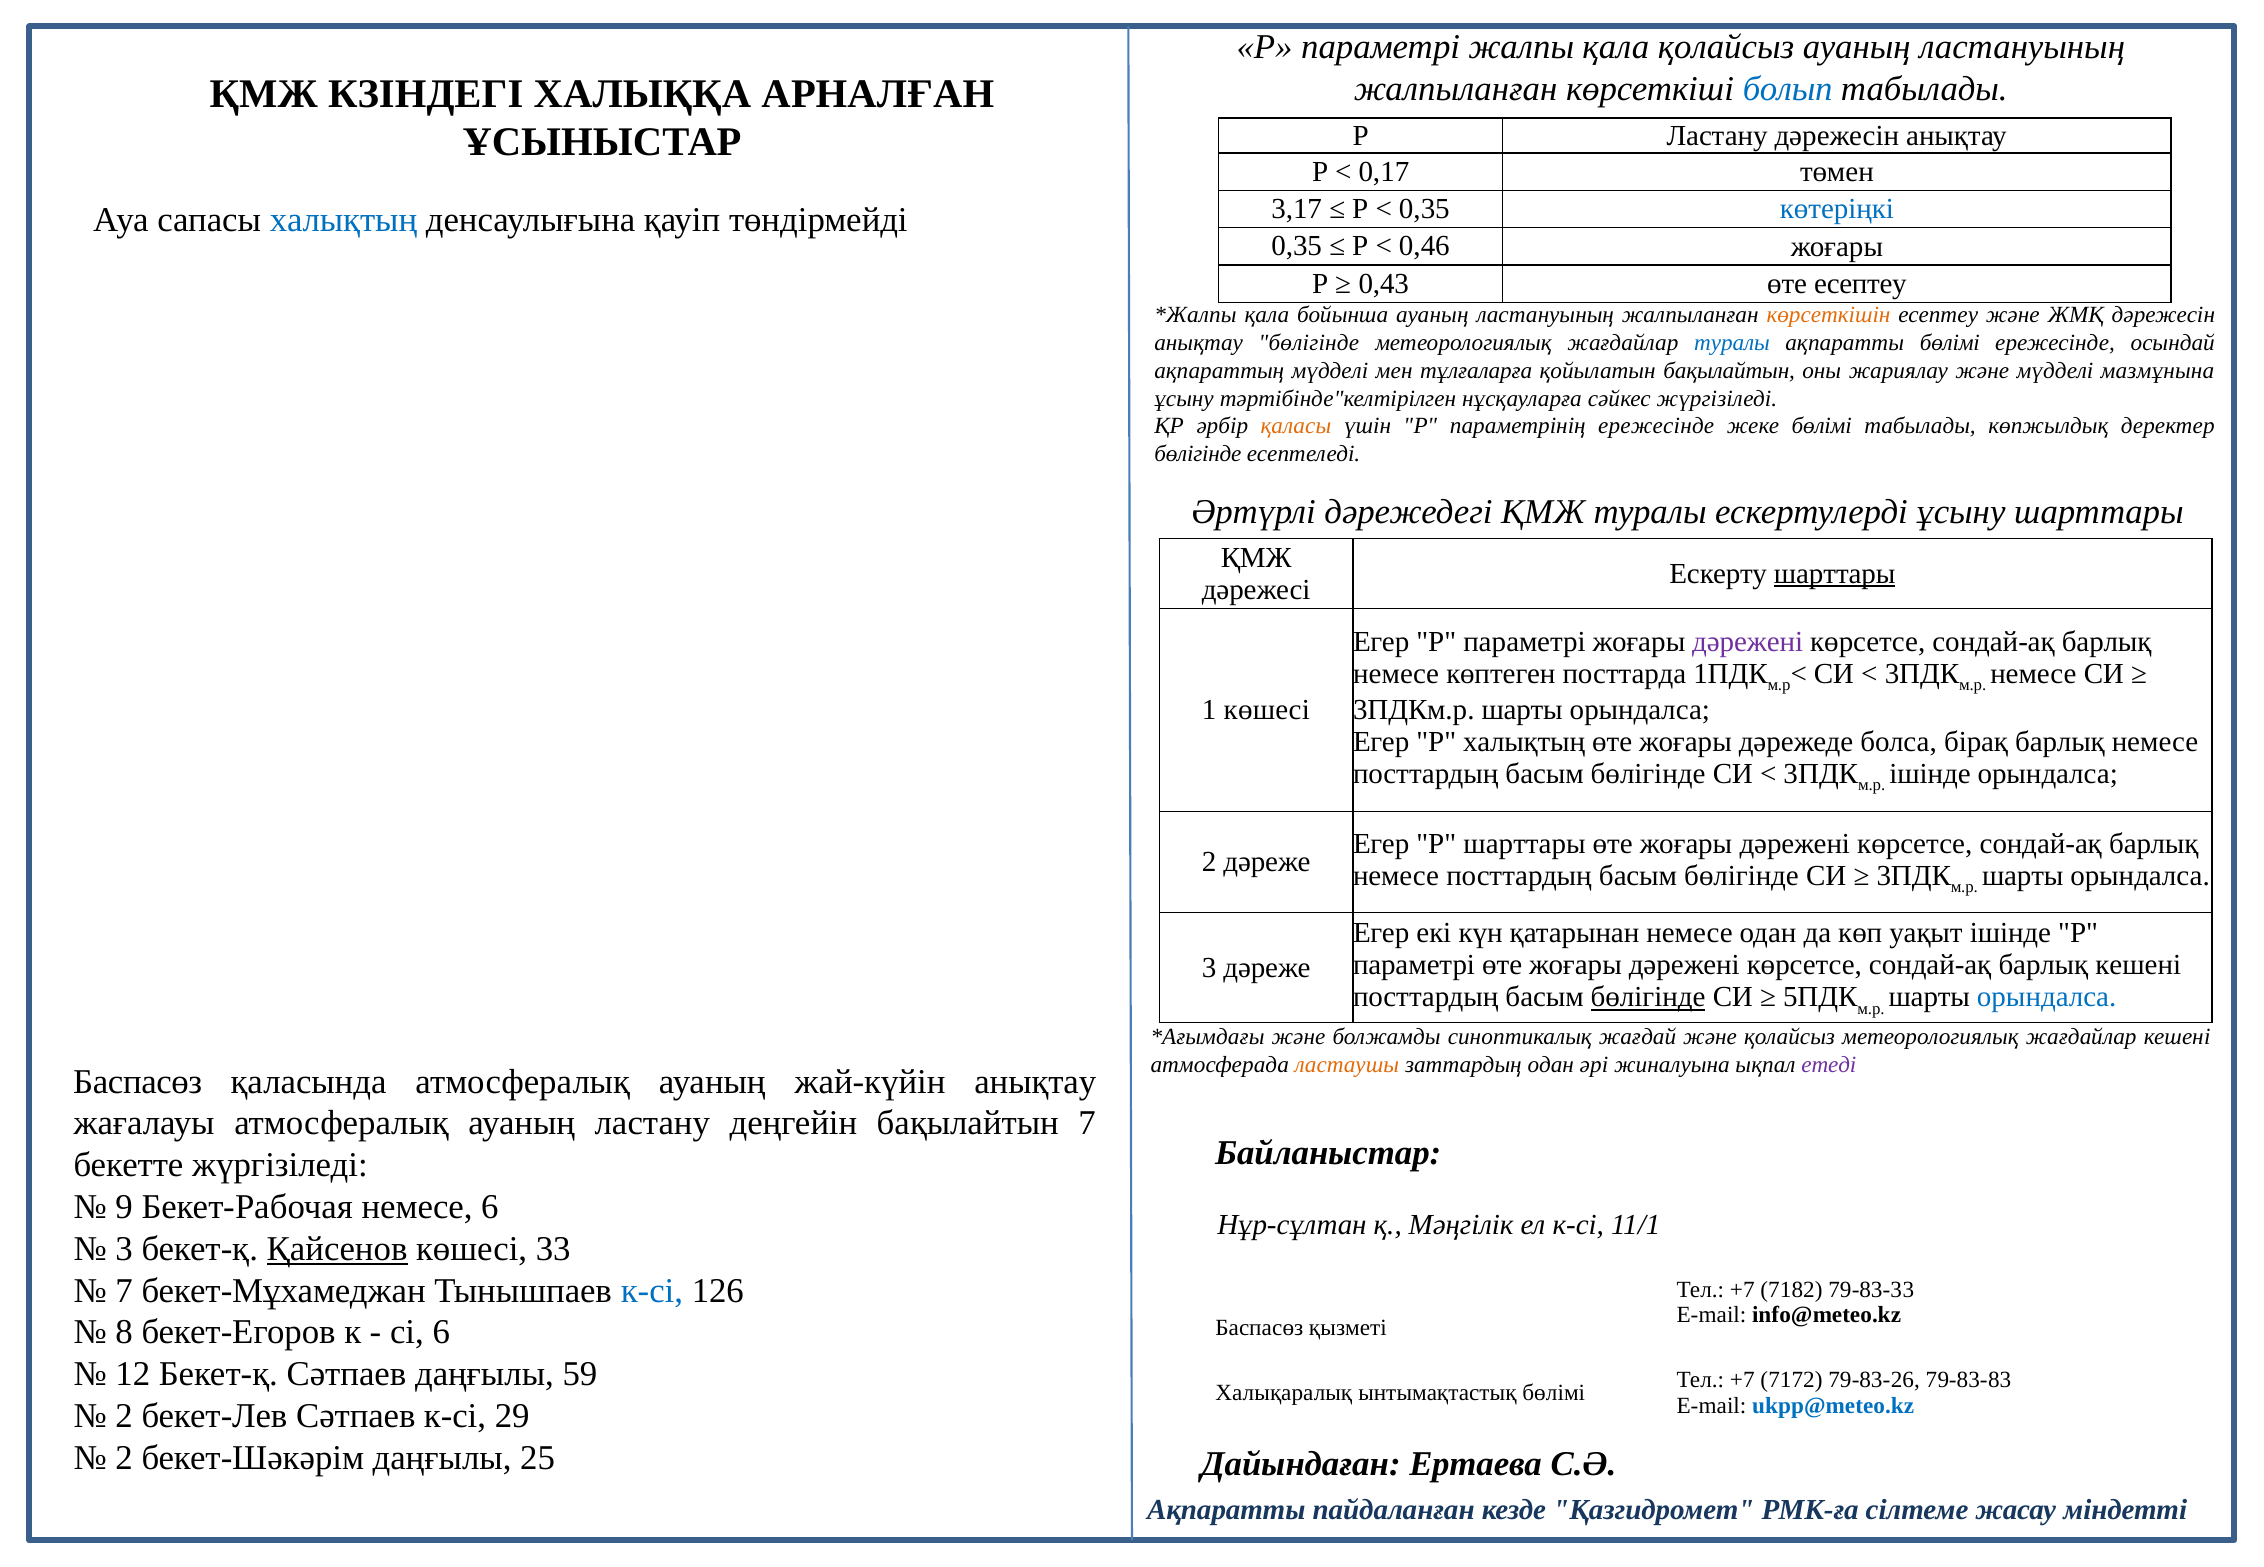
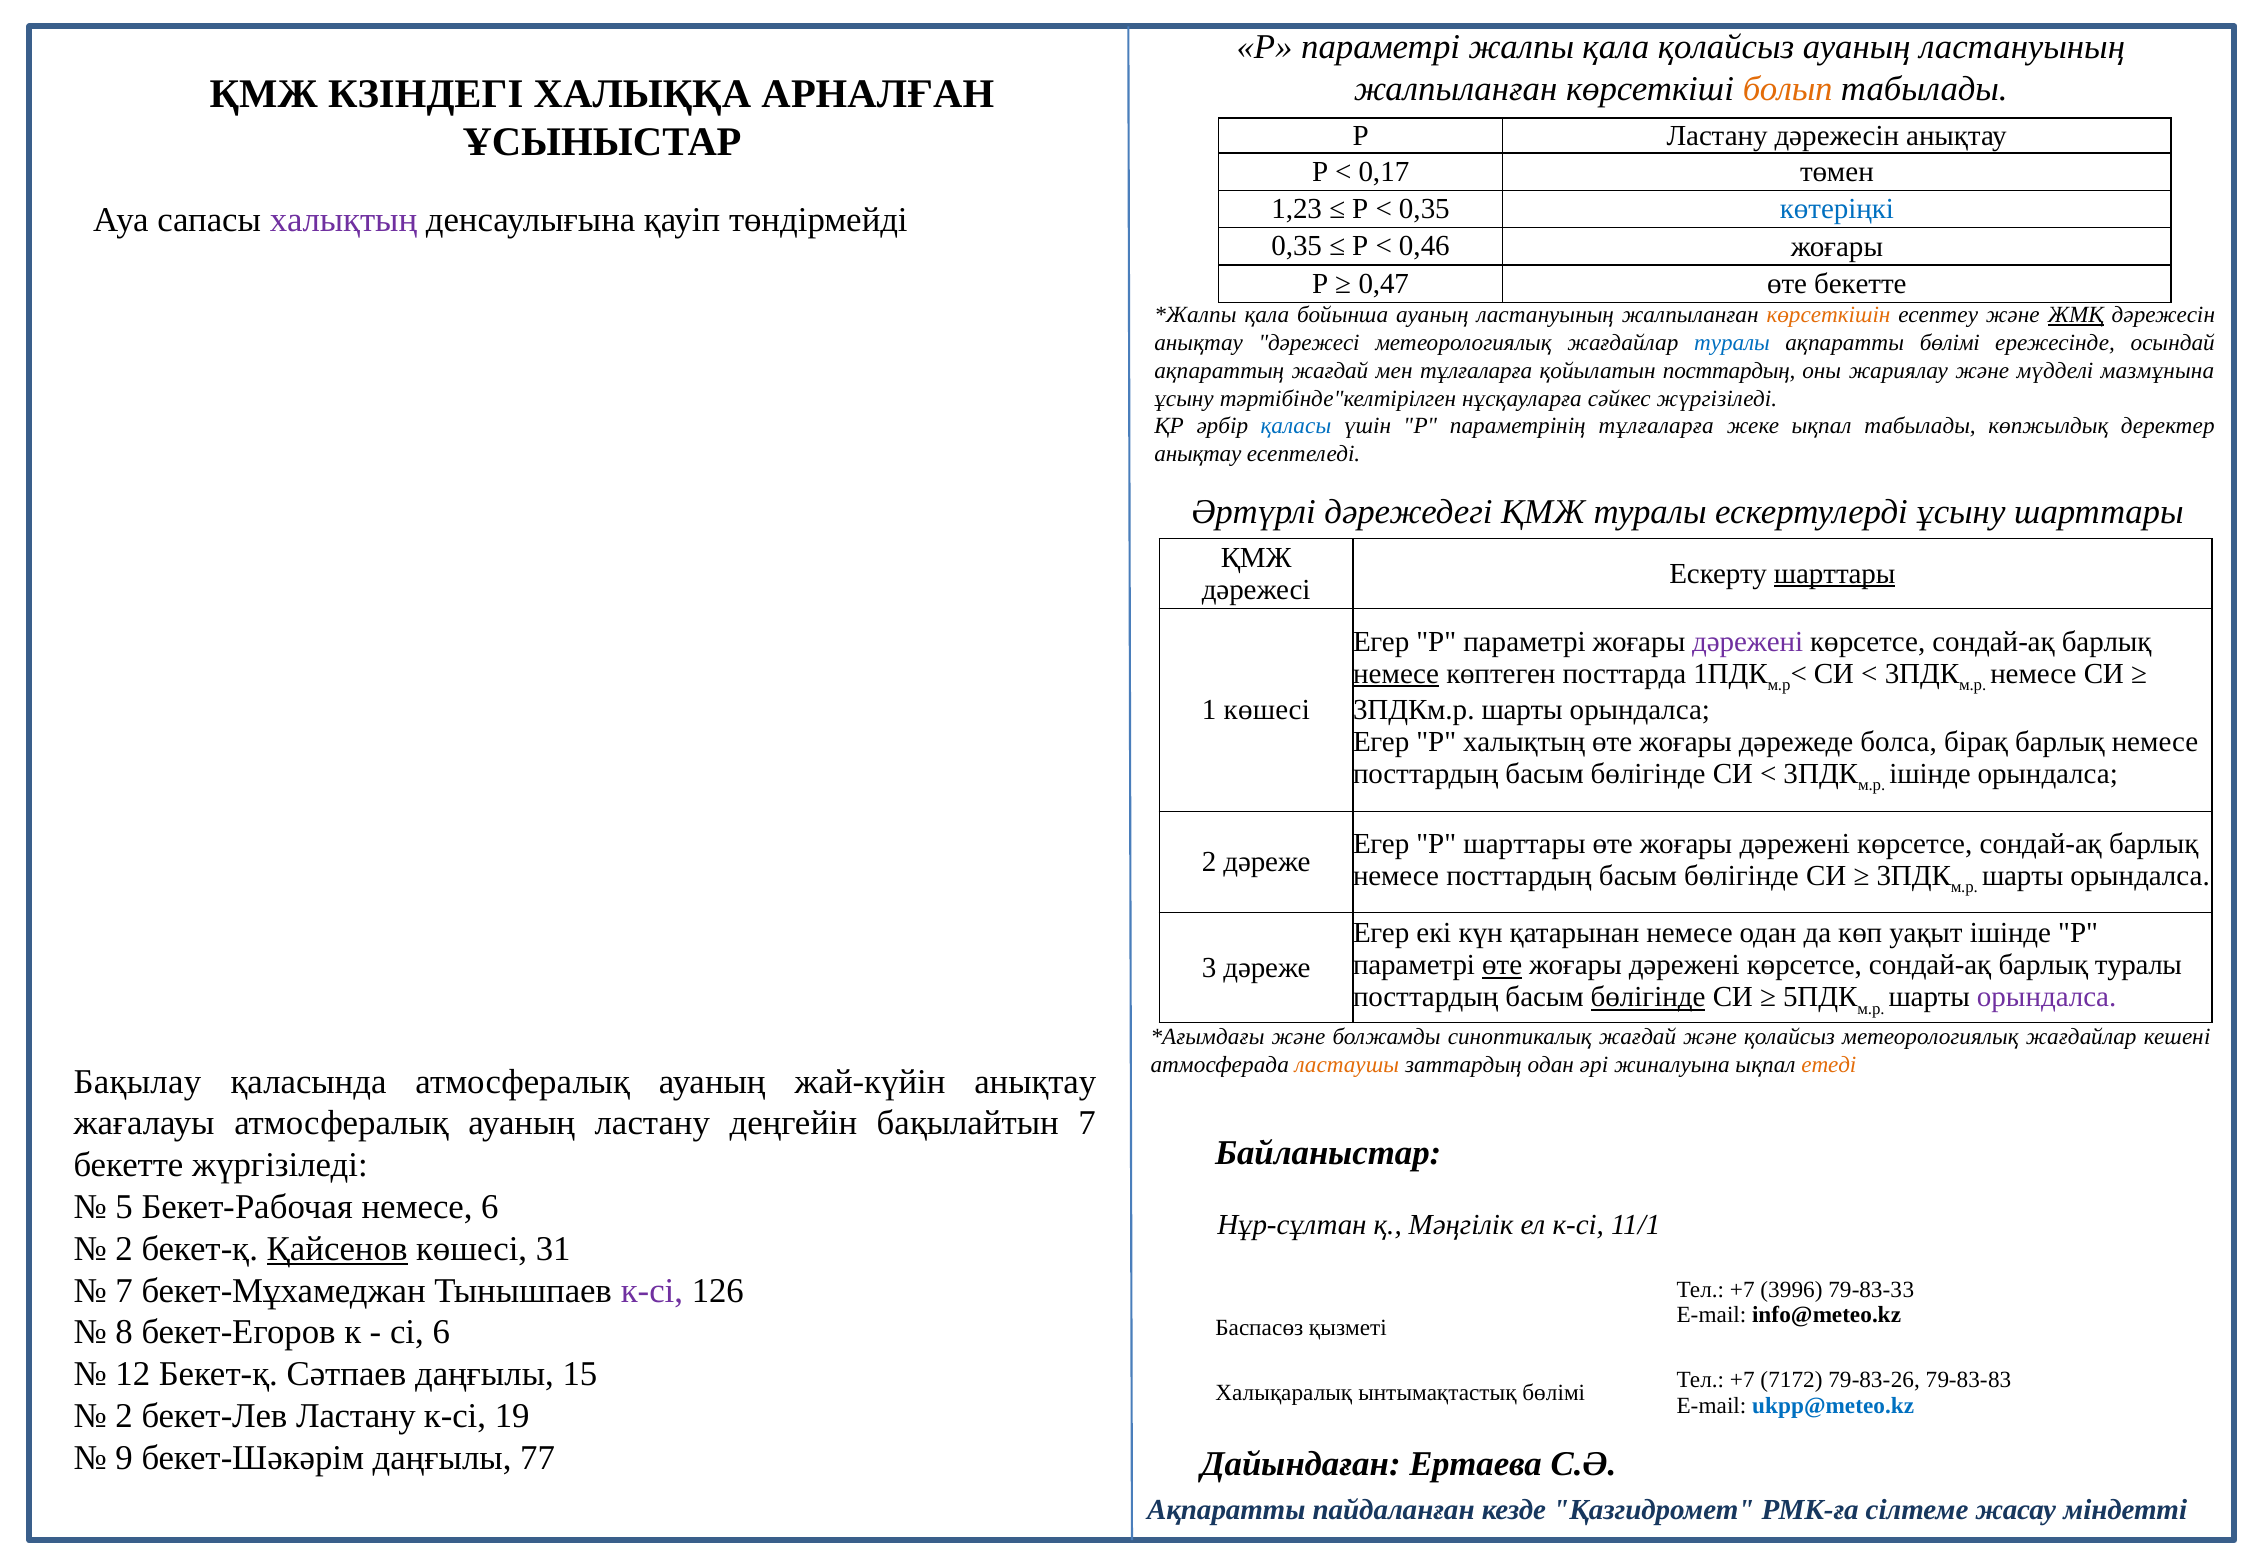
болып colour: blue -> orange (1788, 89)
3,17: 3,17 -> 1,23 (1297, 209)
халықтың colour: blue -> purple (343, 220)
0,43: 0,43 -> 0,47 (1384, 284)
өте есептеу: есептеу -> бекетте (1860, 284)
ЖМҚ underline: none -> present (2076, 315)
анықтау бөлігінде: бөлігінде -> дәрежесі (1309, 343)
ақпараттың мүдделі: мүдделі -> жағдай (1330, 371)
қойылатын бақылайтын: бақылайтын -> посттардың (1729, 371)
қаласы colour: orange -> blue (1296, 426)
параметрінің ережесінде: ережесінде -> тұлғаларға (1656, 426)
жеке бөлімі: бөлімі -> ықпал (1822, 426)
бөлігінде: бөлігінде -> анықтау (1198, 454)
немесе underline: none -> present (1396, 674)
өте underline: none -> present (1502, 966)
барлық кешені: кешені -> туралы (2138, 966)
орындалса colour: blue -> purple (2047, 998)
етеді colour: purple -> orange (1829, 1065)
Баспасөз: Баспасөз -> Бақылау (137, 1082)
9: 9 -> 5 (124, 1207)
3: 3 -> 2 (124, 1249)
33: 33 -> 31 (553, 1249)
к-сі colour: blue -> purple (652, 1291)
7182: 7182 -> 3996 (1791, 1290)
59: 59 -> 15 (580, 1375)
бекет-Лев Сәтпаев: Сәтпаев -> Ластану (356, 1416)
29: 29 -> 19 (512, 1416)
2: 2 -> 9 (124, 1458)
25: 25 -> 77 (538, 1458)
